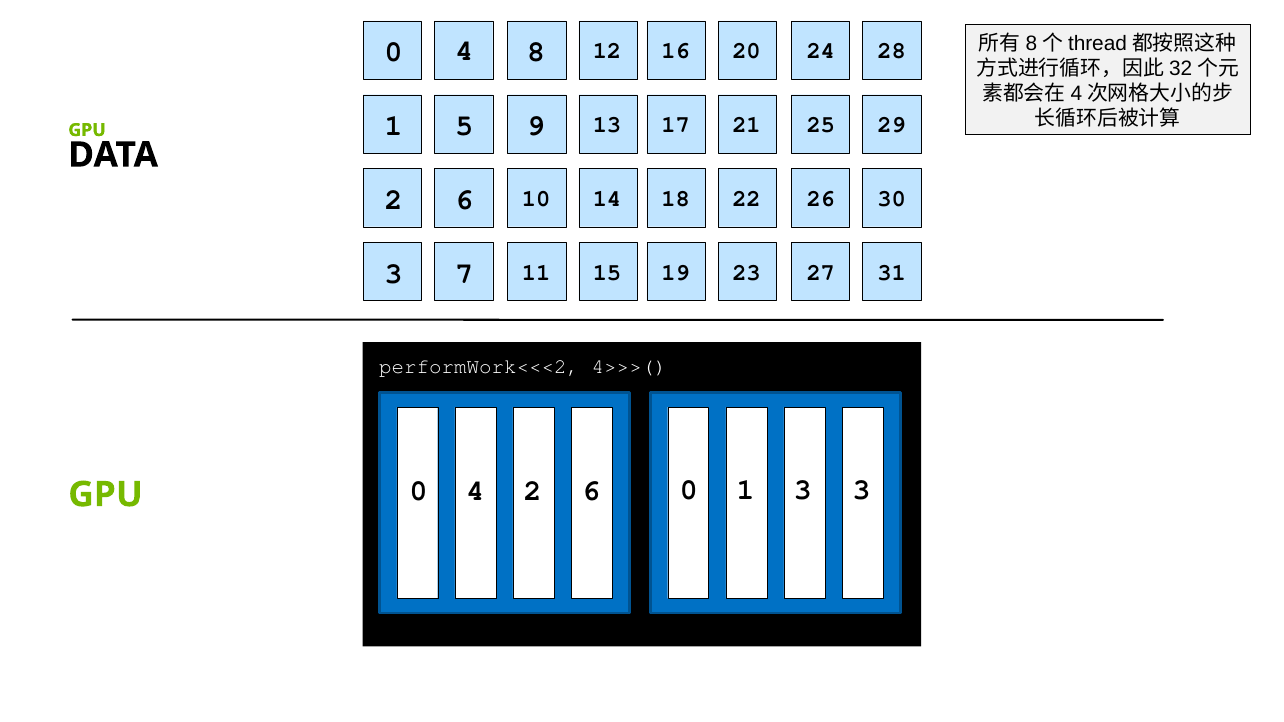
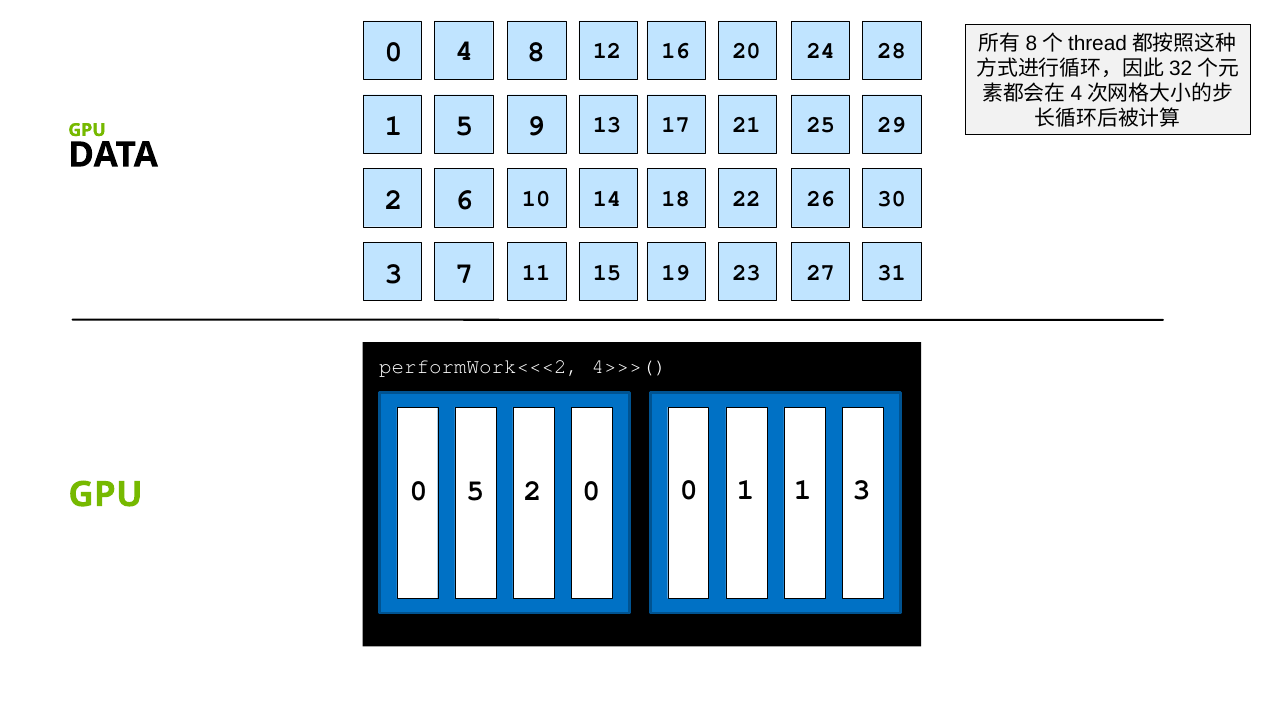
0 4: 4 -> 5 (475, 490)
2 6: 6 -> 0 (591, 490)
1 3: 3 -> 1 (803, 490)
